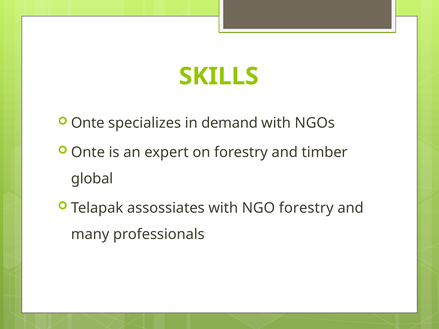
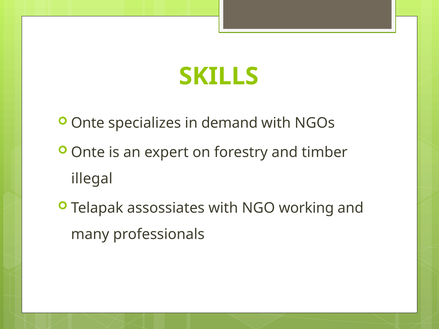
global: global -> illegal (92, 179)
NGO forestry: forestry -> working (306, 208)
